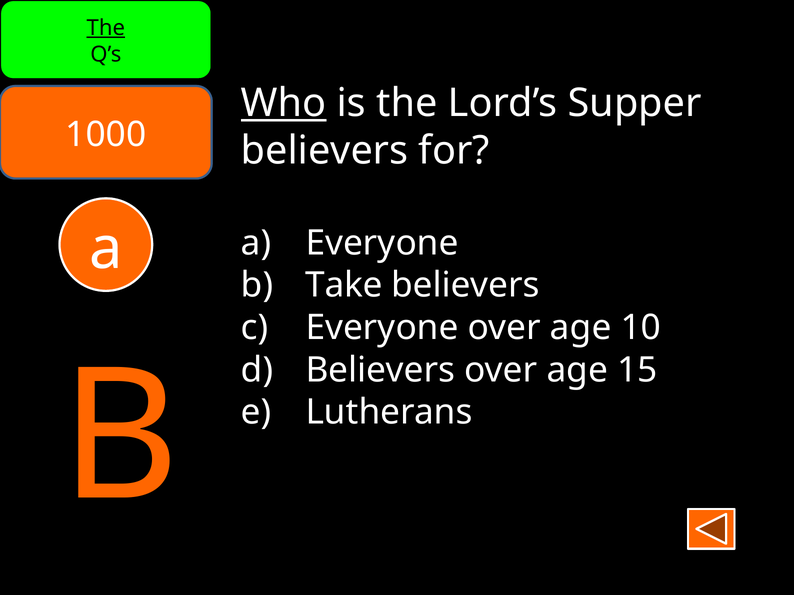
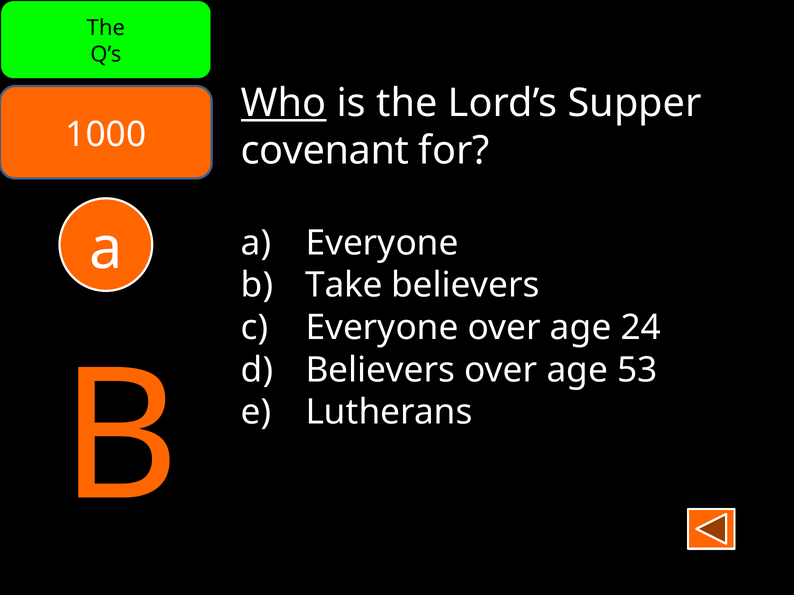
The underline: present -> none (106, 28)
believers: believers -> covenant (325, 151)
10: 10 -> 24 (641, 328)
15: 15 -> 53 (637, 370)
